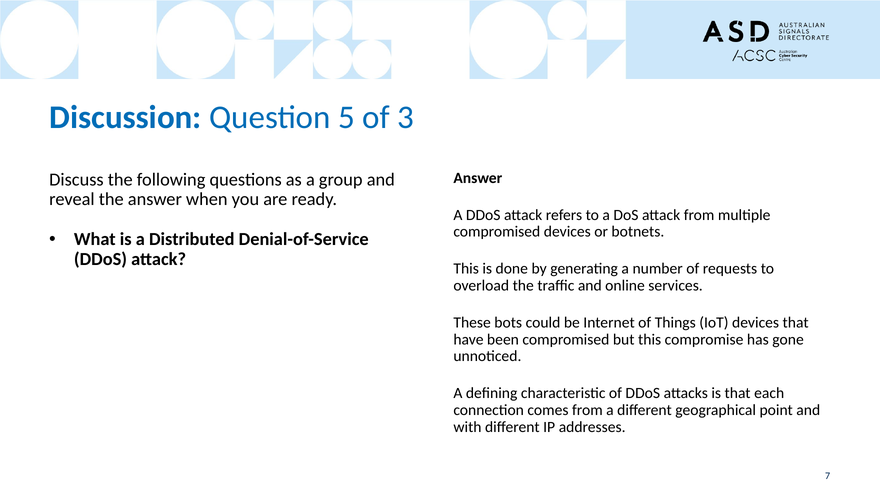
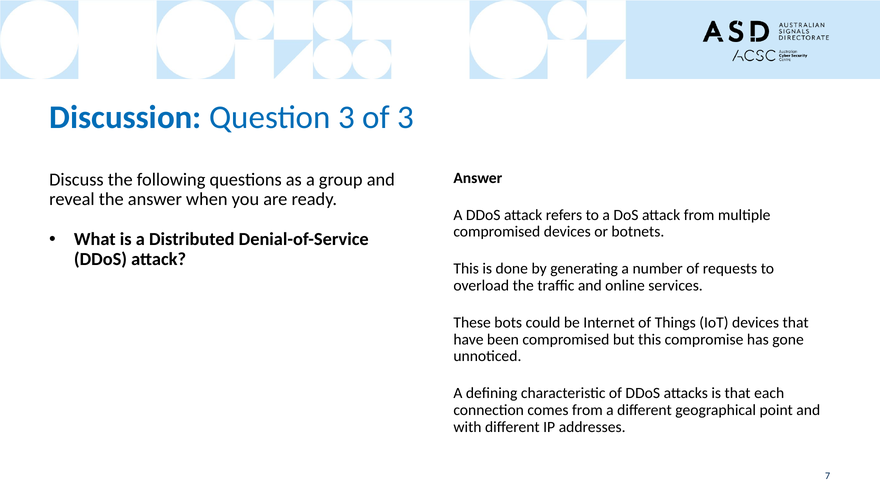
Question 5: 5 -> 3 (346, 117)
